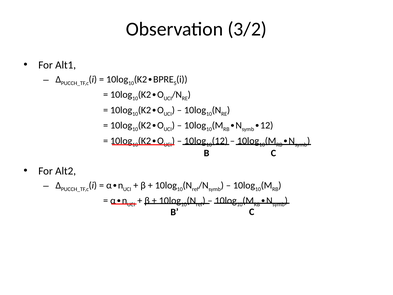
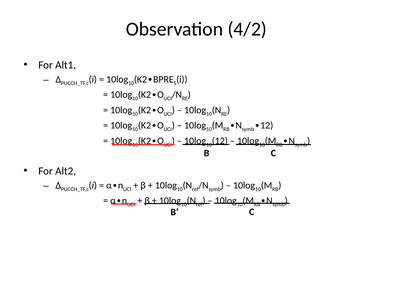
3/2: 3/2 -> 4/2 (247, 29)
